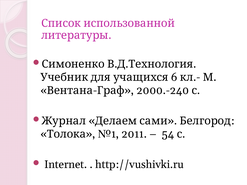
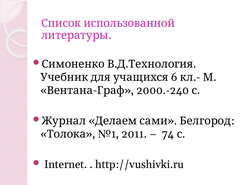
54: 54 -> 74 (168, 134)
